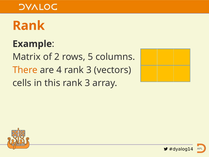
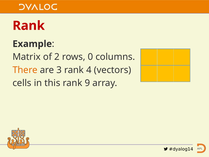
Rank colour: orange -> red (29, 26)
5: 5 -> 0 (90, 57)
4: 4 -> 3 (59, 70)
3: 3 -> 4 (89, 70)
this rank 3: 3 -> 9 (87, 83)
